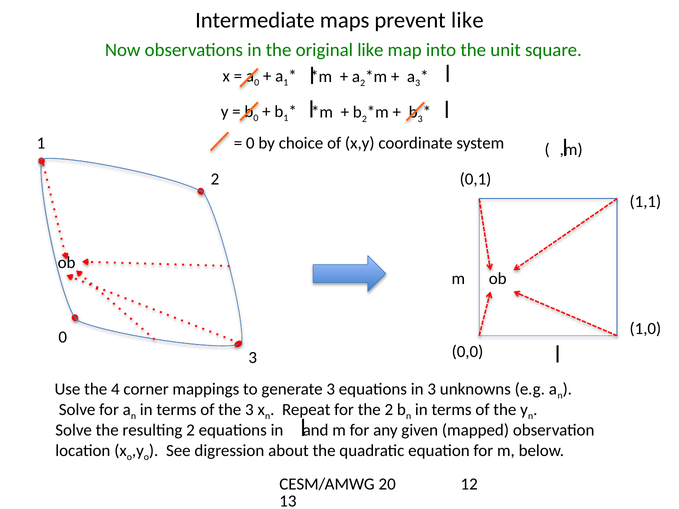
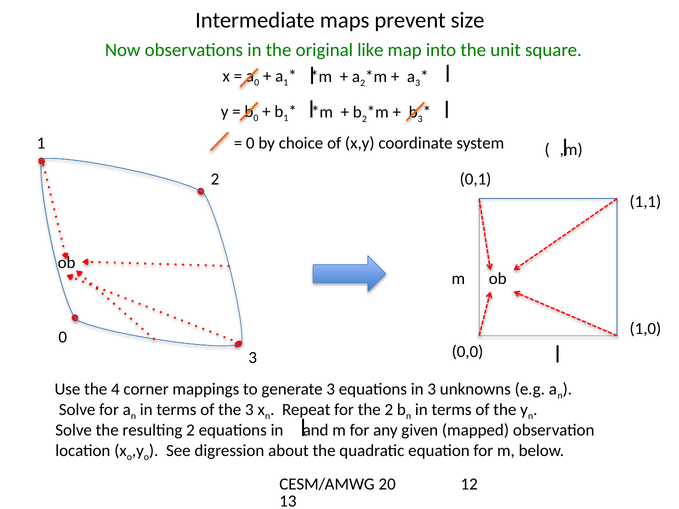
prevent like: like -> size (468, 20)
